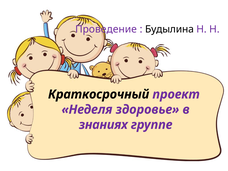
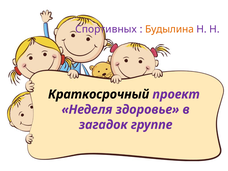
Проведение: Проведение -> Спортивных (106, 29)
Будылина colour: black -> orange (169, 29)
знаниях: знаниях -> загадок (103, 125)
